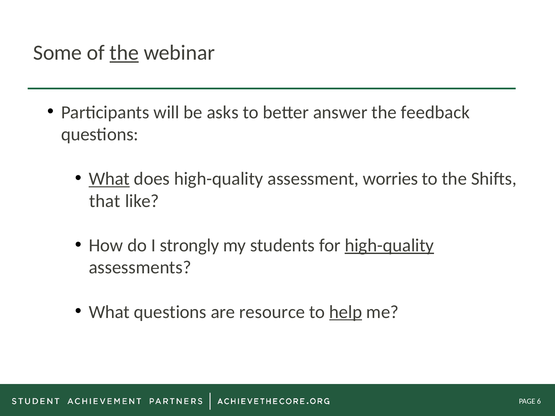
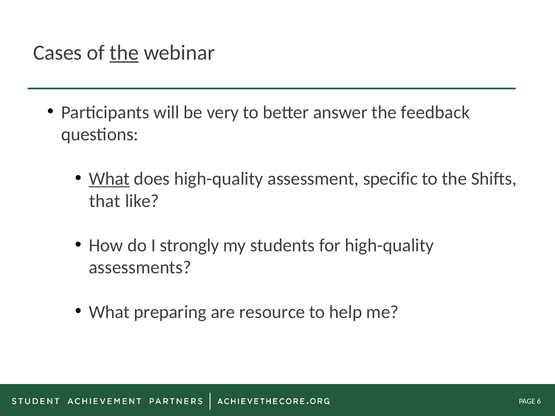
Some: Some -> Cases (58, 53)
asks: asks -> very (223, 112)
worries: worries -> specific (390, 179)
high-quality underline: present -> none (389, 245)
What questions: questions -> preparing (170, 312)
help underline: present -> none (346, 312)
